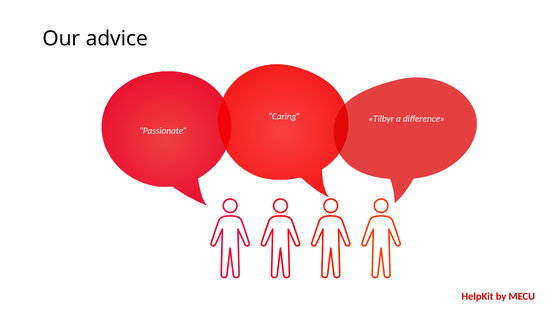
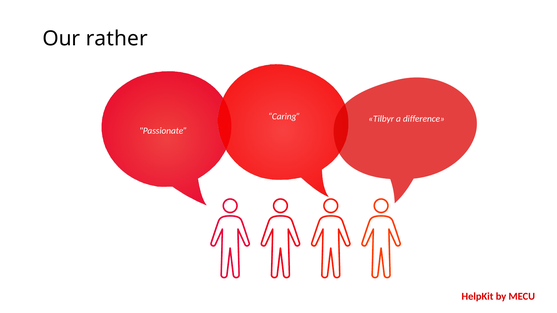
advice: advice -> rather (117, 39)
